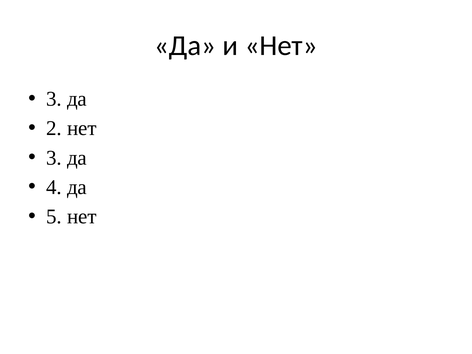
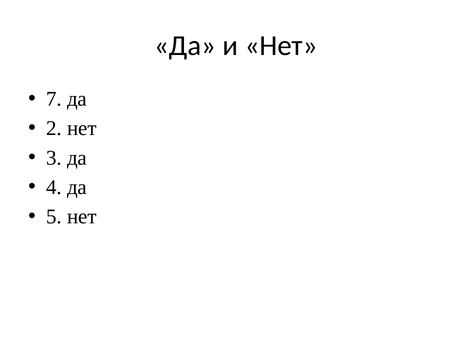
3: 3 -> 7 (54, 99)
